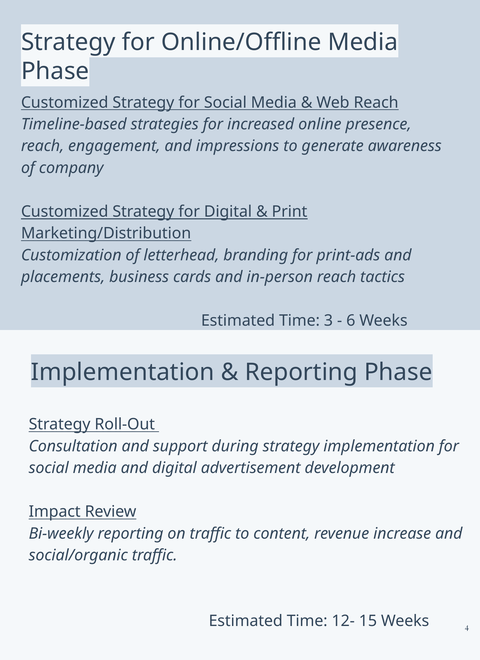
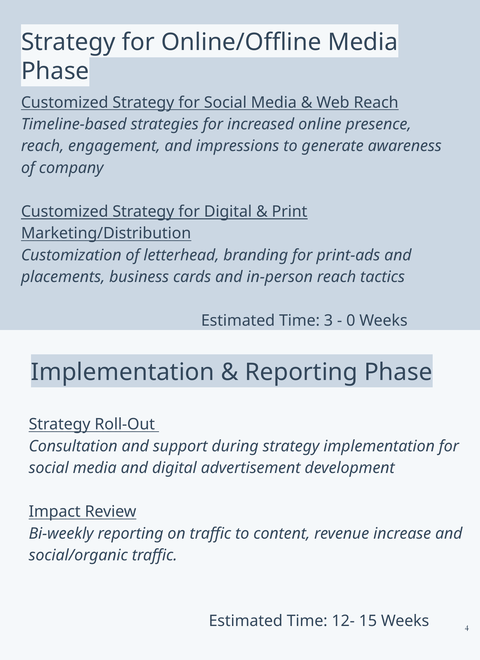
6: 6 -> 0 (351, 321)
